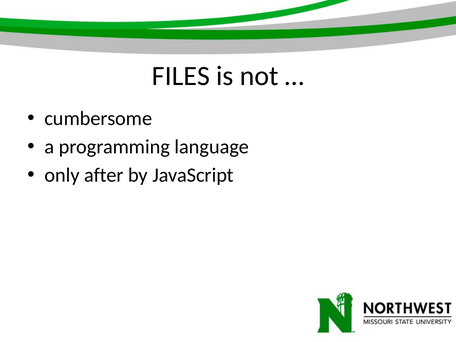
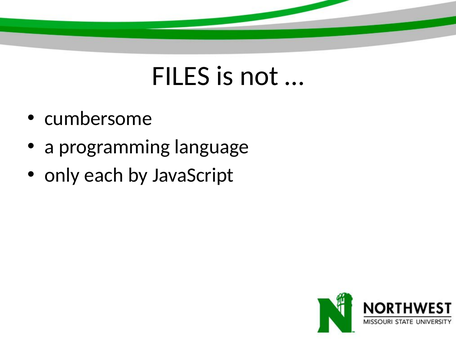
after: after -> each (104, 175)
